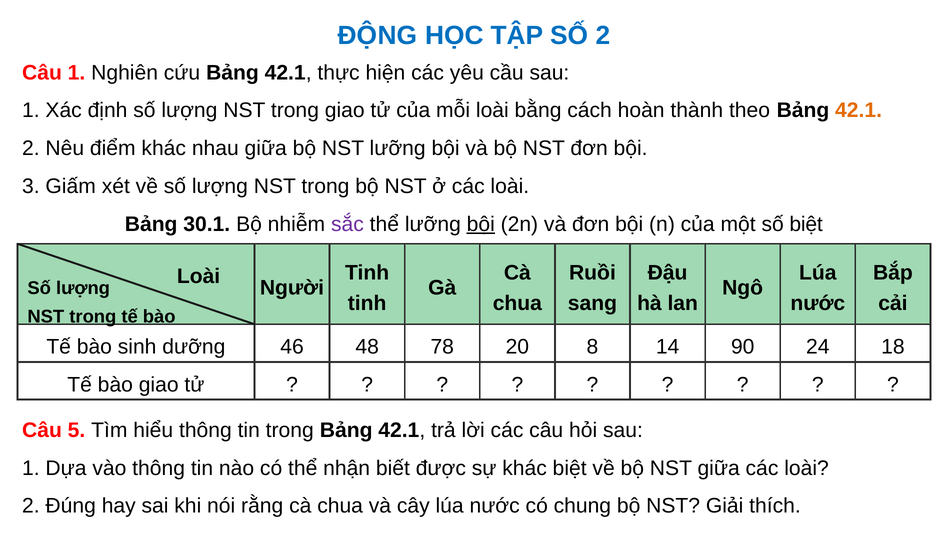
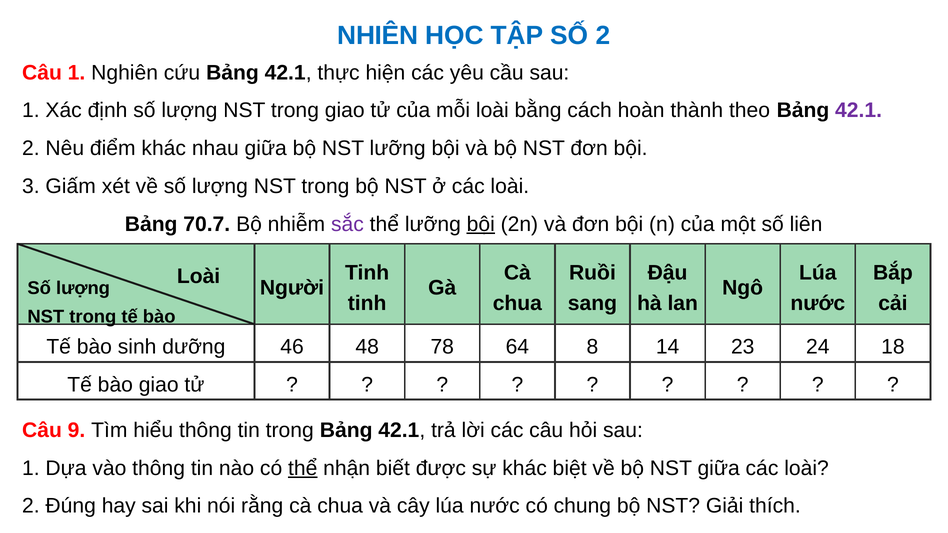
ĐỘNG: ĐỘNG -> NHIÊN (378, 36)
42.1 colour: orange -> purple (859, 111)
30.1: 30.1 -> 70.7 (207, 224)
số biệt: biệt -> liên (806, 224)
20: 20 -> 64 (517, 347)
90: 90 -> 23 (743, 347)
5: 5 -> 9 (77, 430)
thể underline: none -> present (303, 468)
